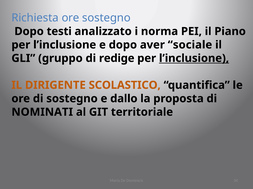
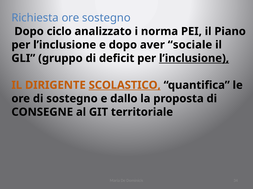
testi: testi -> ciclo (59, 31)
redige: redige -> deficit (117, 58)
SCOLASTICO underline: none -> present (125, 85)
NOMINATI: NOMINATI -> CONSEGNE (42, 112)
